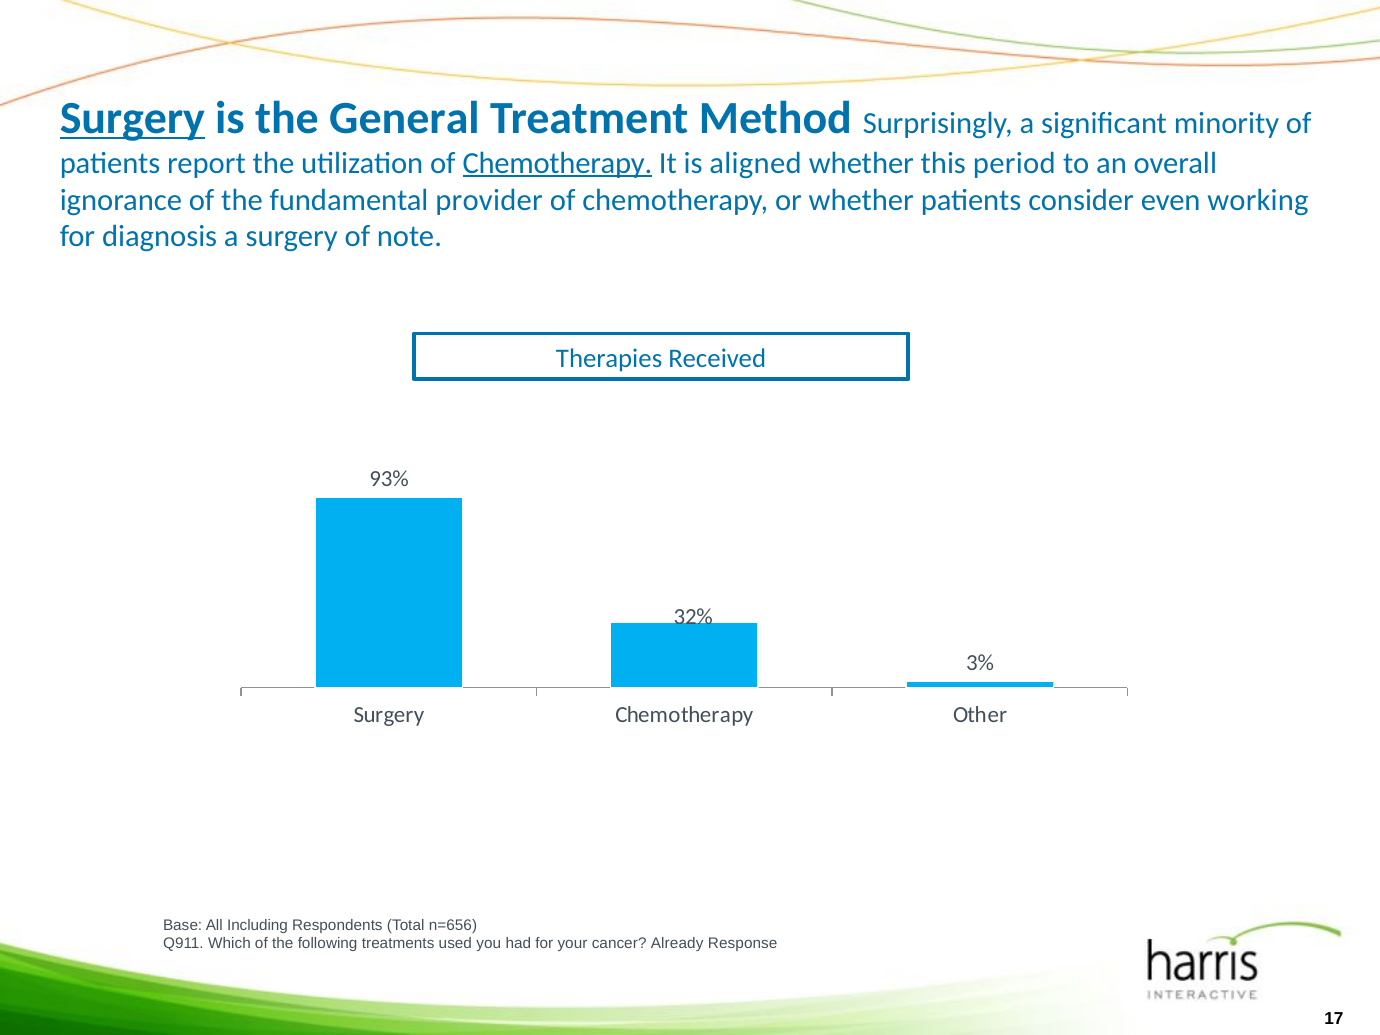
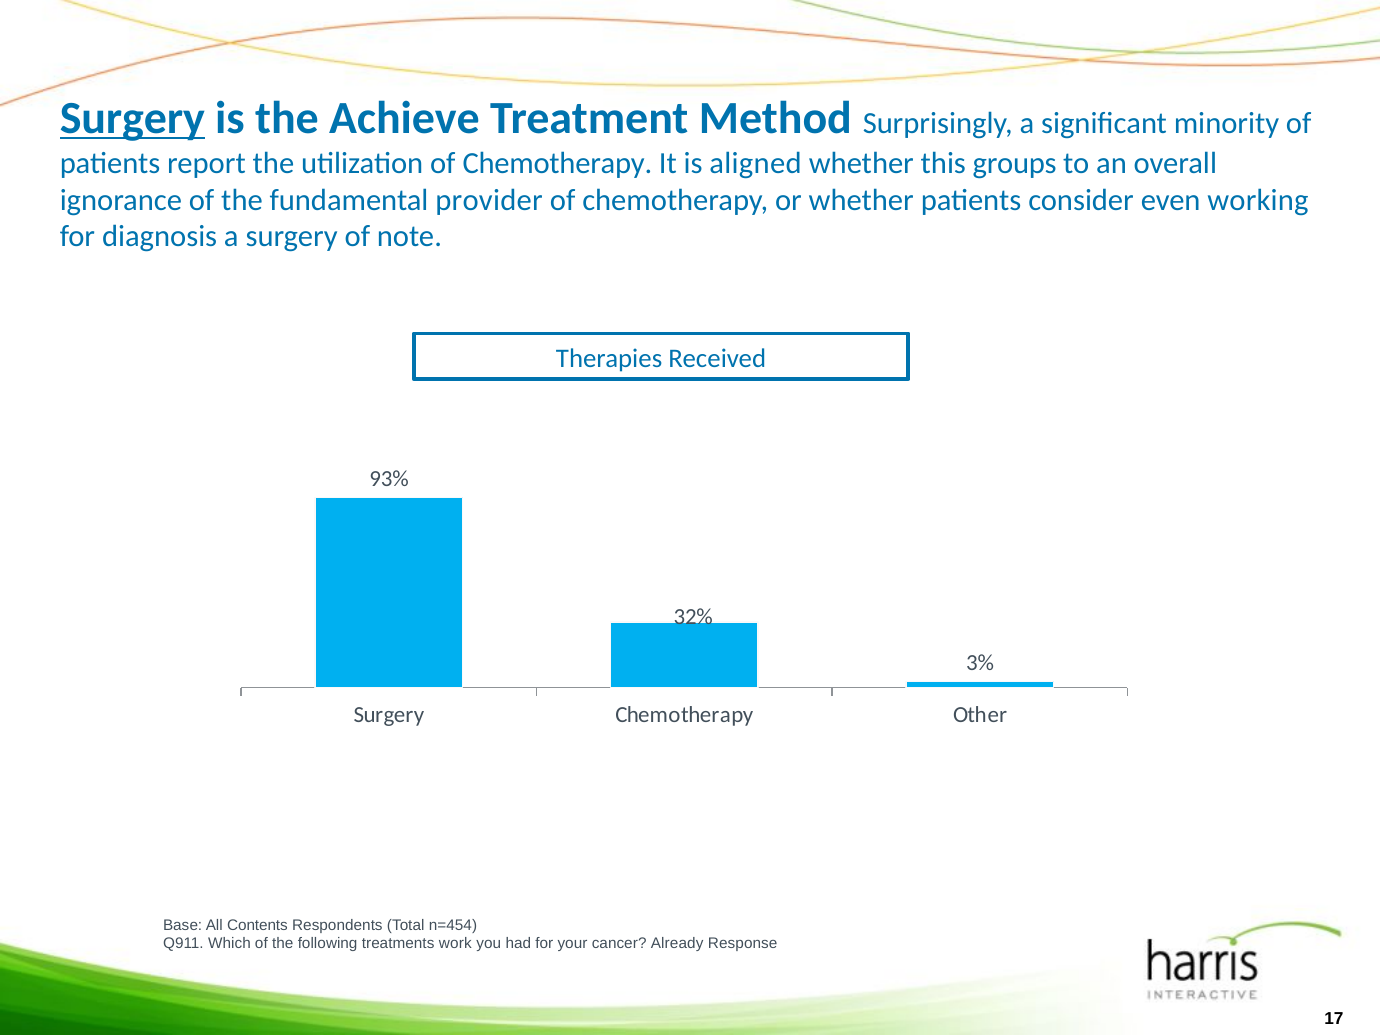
General: General -> Achieve (405, 118)
Chemotherapy underline: present -> none (557, 163)
period: period -> groups (1015, 163)
Including: Including -> Contents (257, 926)
n=656: n=656 -> n=454 (453, 926)
used: used -> work (455, 944)
